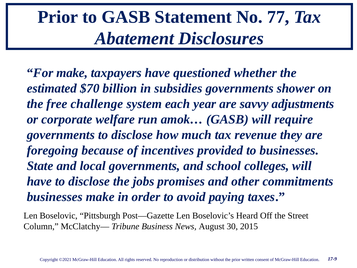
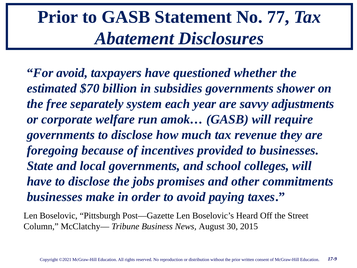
For make: make -> avoid (72, 73)
challenge: challenge -> separately (97, 104)
